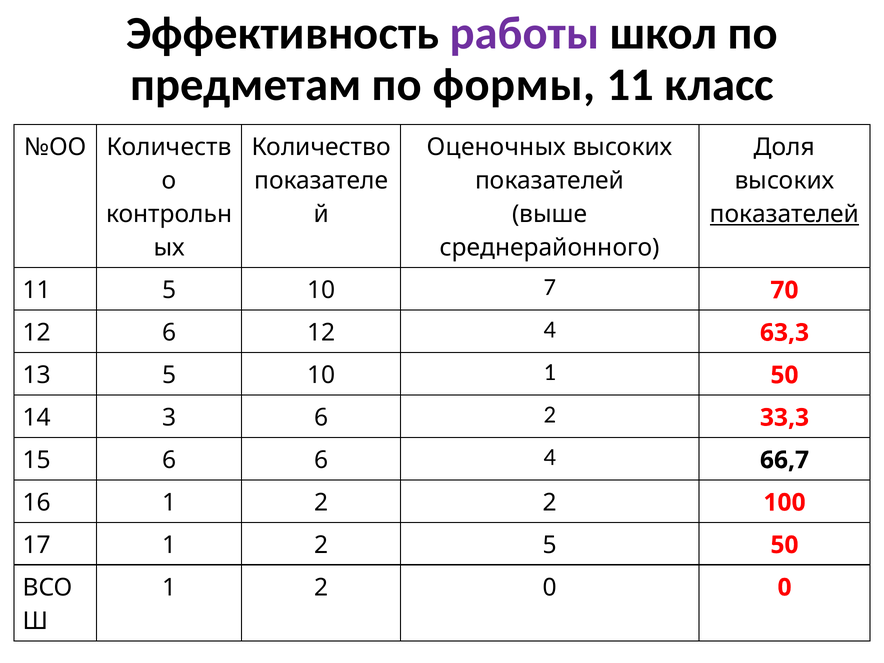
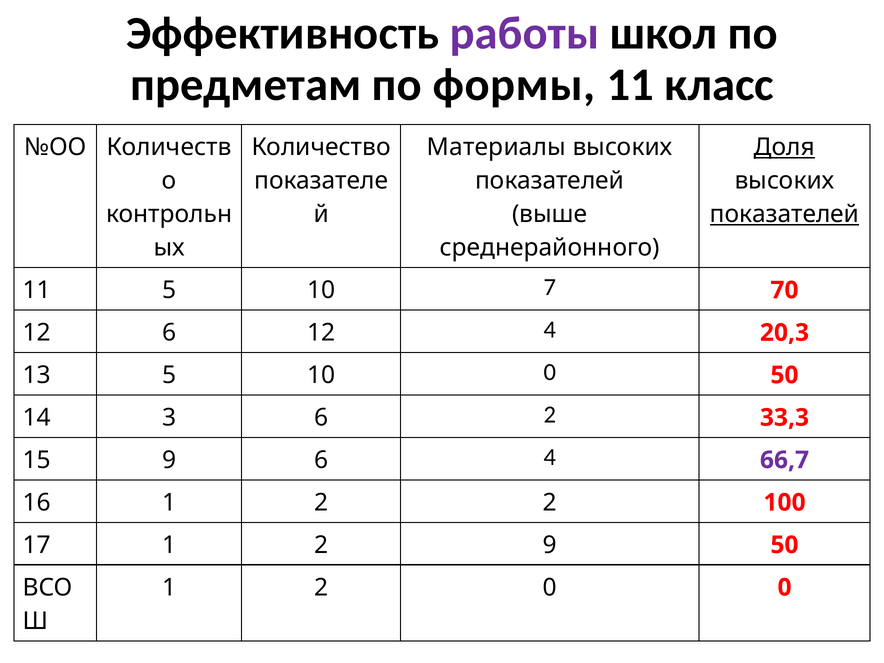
Оценочных: Оценочных -> Материалы (496, 147)
Доля underline: none -> present (784, 147)
63,3: 63,3 -> 20,3 (785, 333)
10 1: 1 -> 0 (550, 372)
15 6: 6 -> 9 (169, 460)
66,7 colour: black -> purple (785, 460)
2 5: 5 -> 9 (550, 545)
